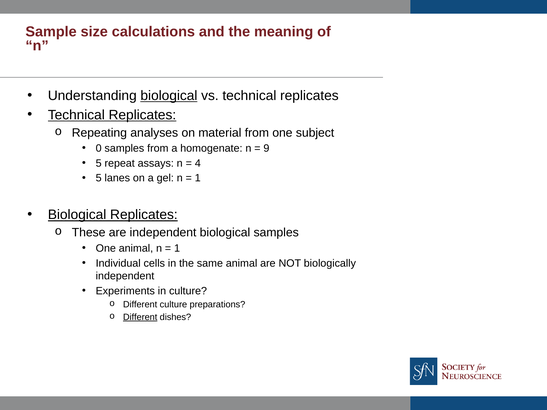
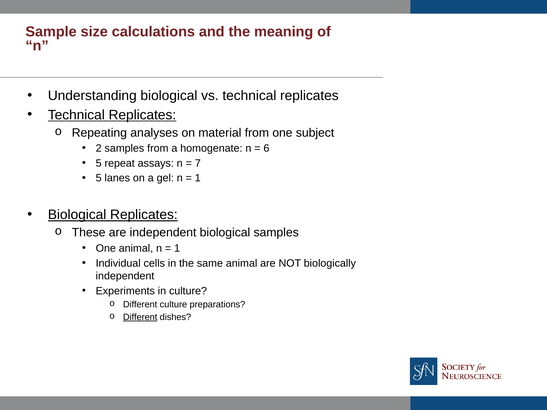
biological underline: present -> none (169, 96)
0: 0 -> 2 (99, 148)
9: 9 -> 6 (266, 148)
4: 4 -> 7 (198, 163)
